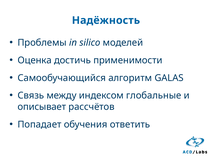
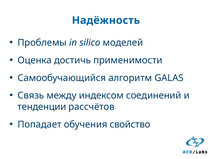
глобальные: глобальные -> соединений (154, 96)
описывает: описывает -> тенденции (42, 107)
ответить: ответить -> свойство (130, 124)
